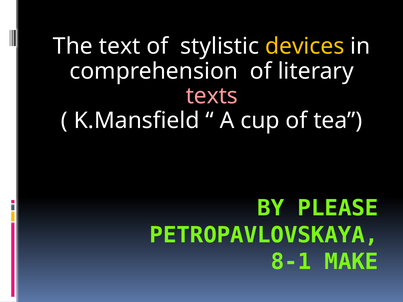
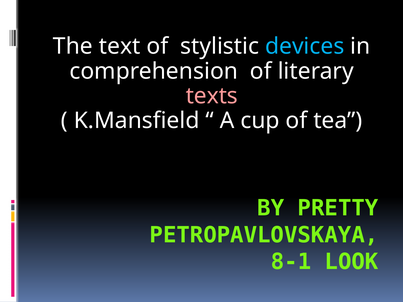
devices colour: yellow -> light blue (305, 46)
PLEASE: PLEASE -> PRETTY (338, 208)
MAKE: MAKE -> LOOK (352, 262)
